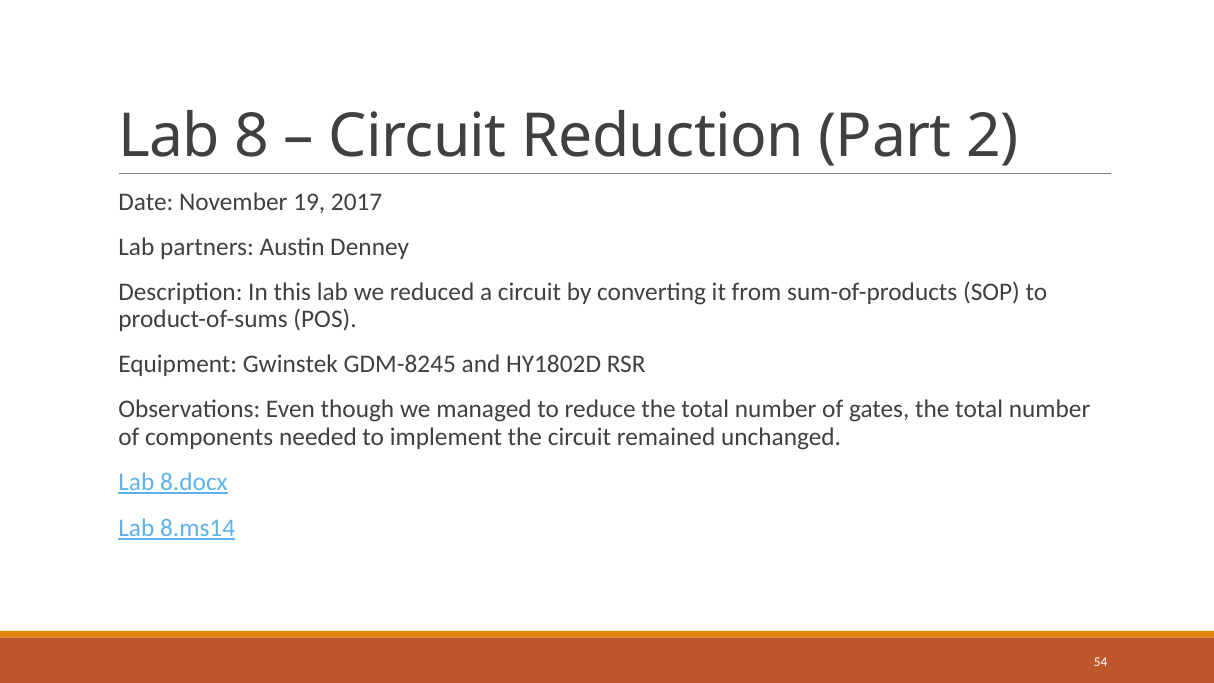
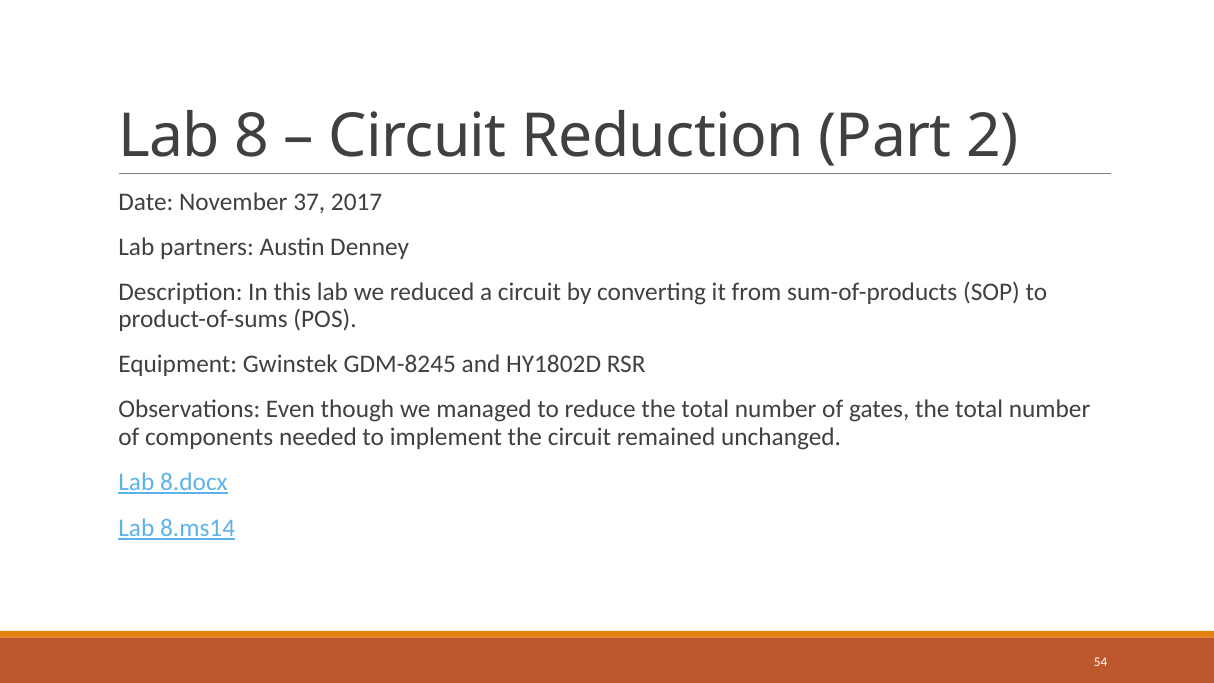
19: 19 -> 37 (309, 202)
